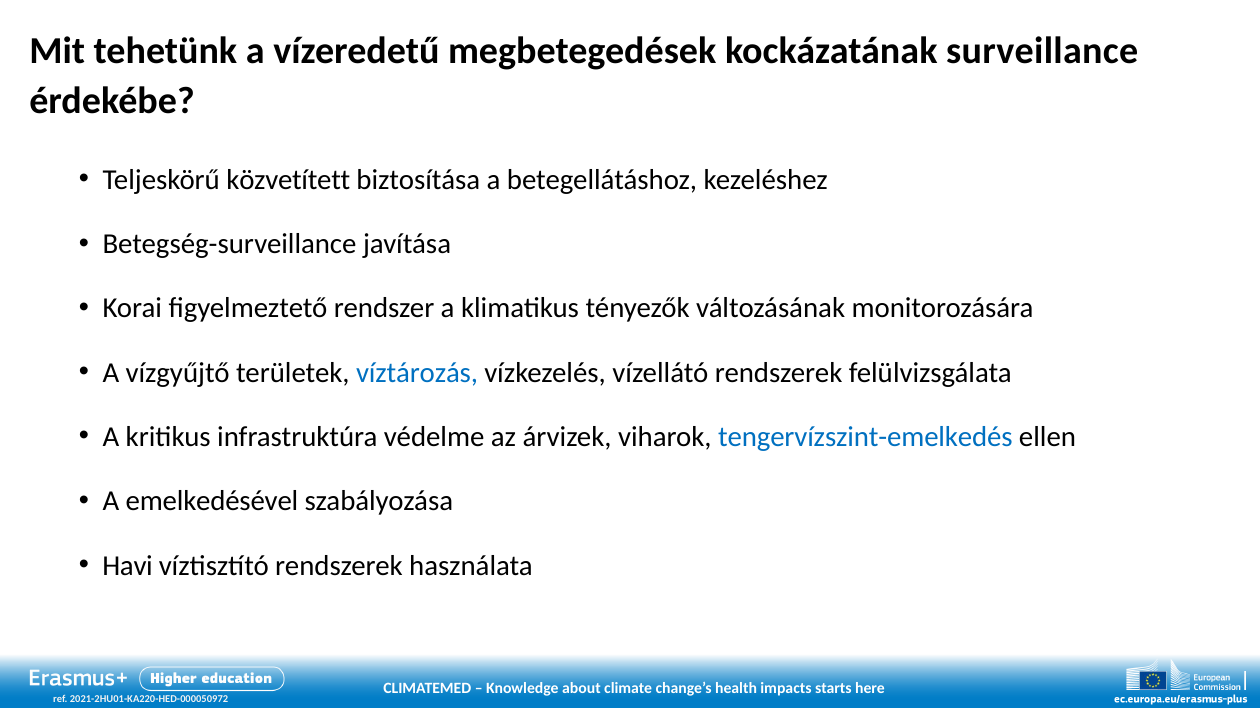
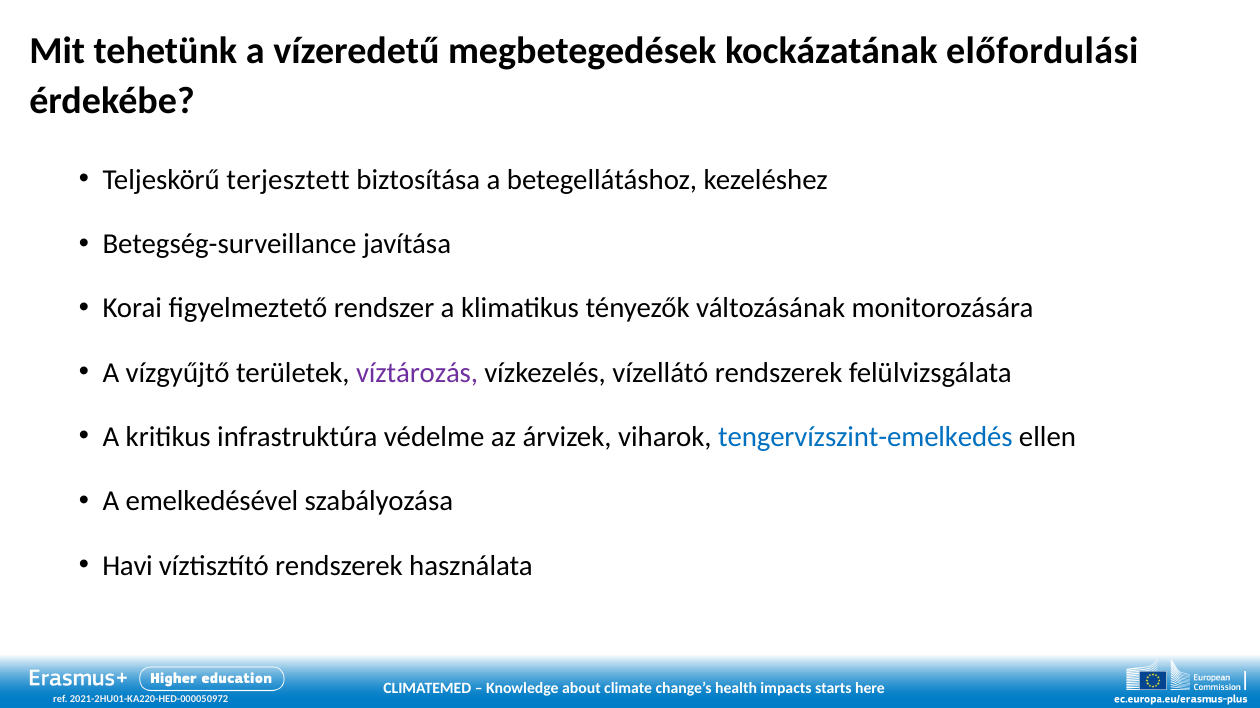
surveillance: surveillance -> előfordulási (1042, 51)
közvetített: közvetített -> terjesztett (288, 180)
víztározás colour: blue -> purple (417, 373)
